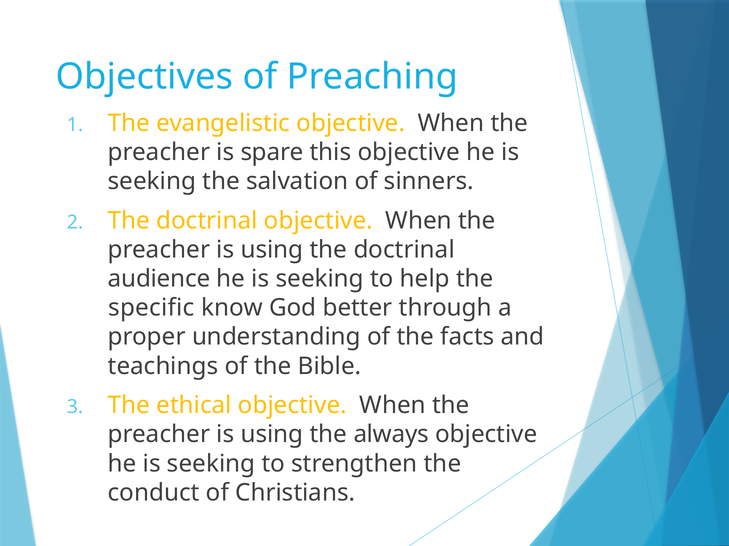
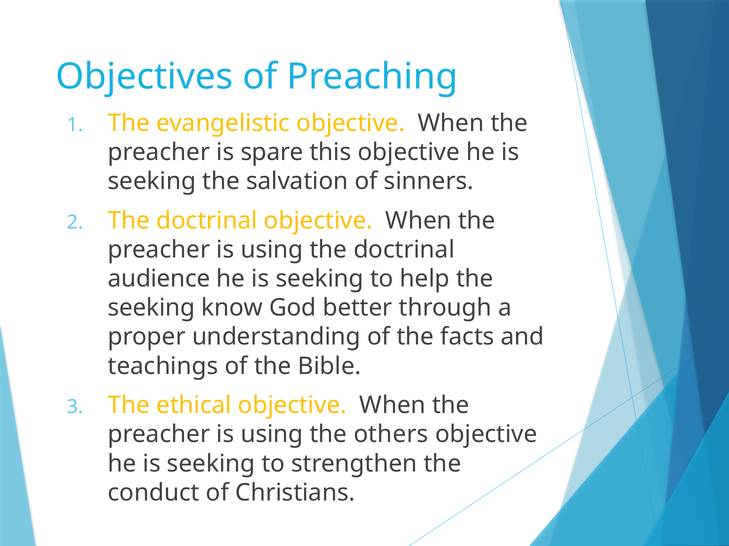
specific: specific -> seeking (152, 308)
always: always -> others (391, 435)
